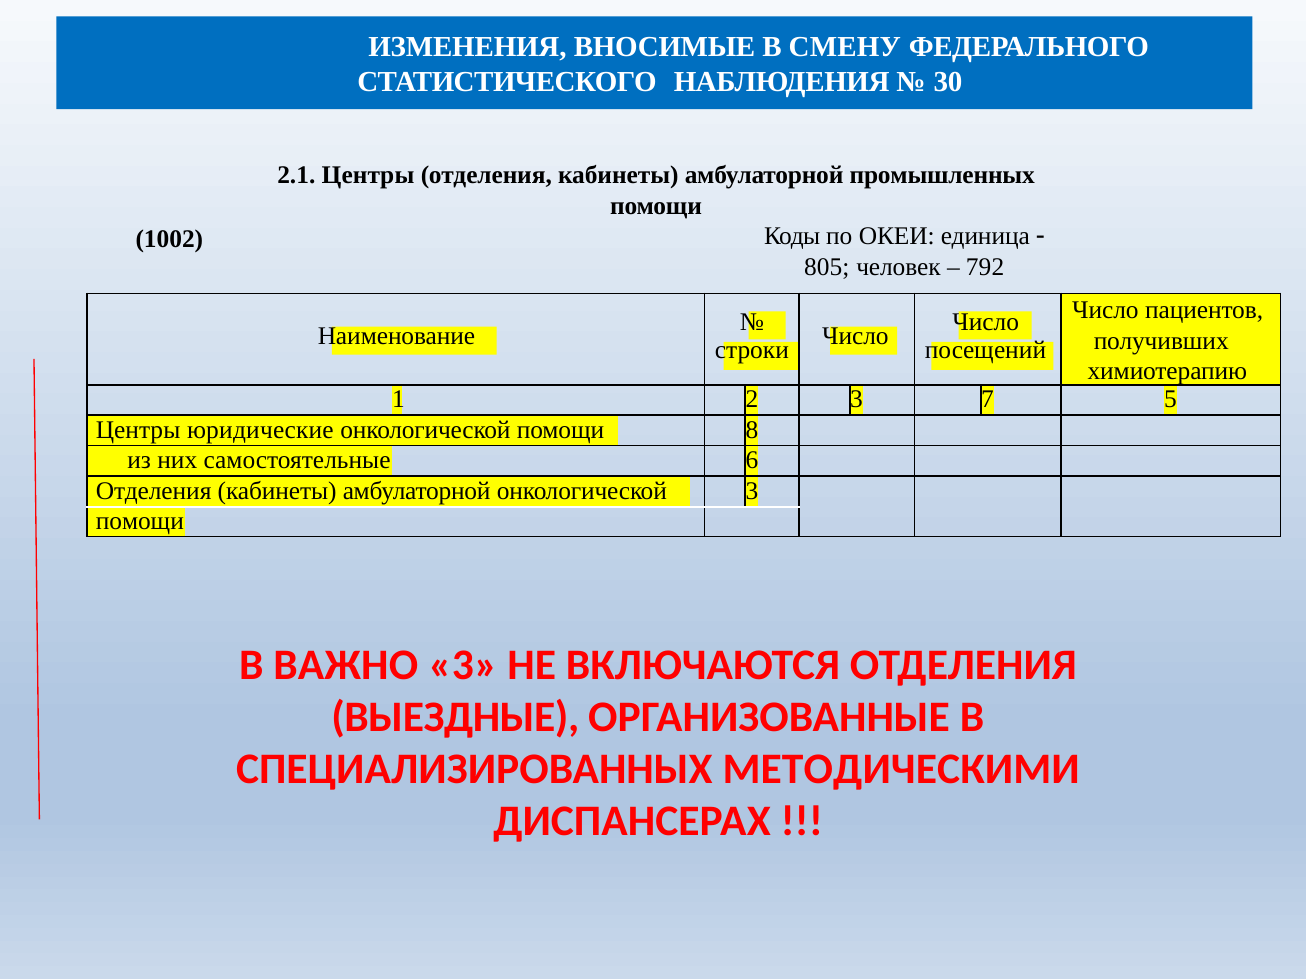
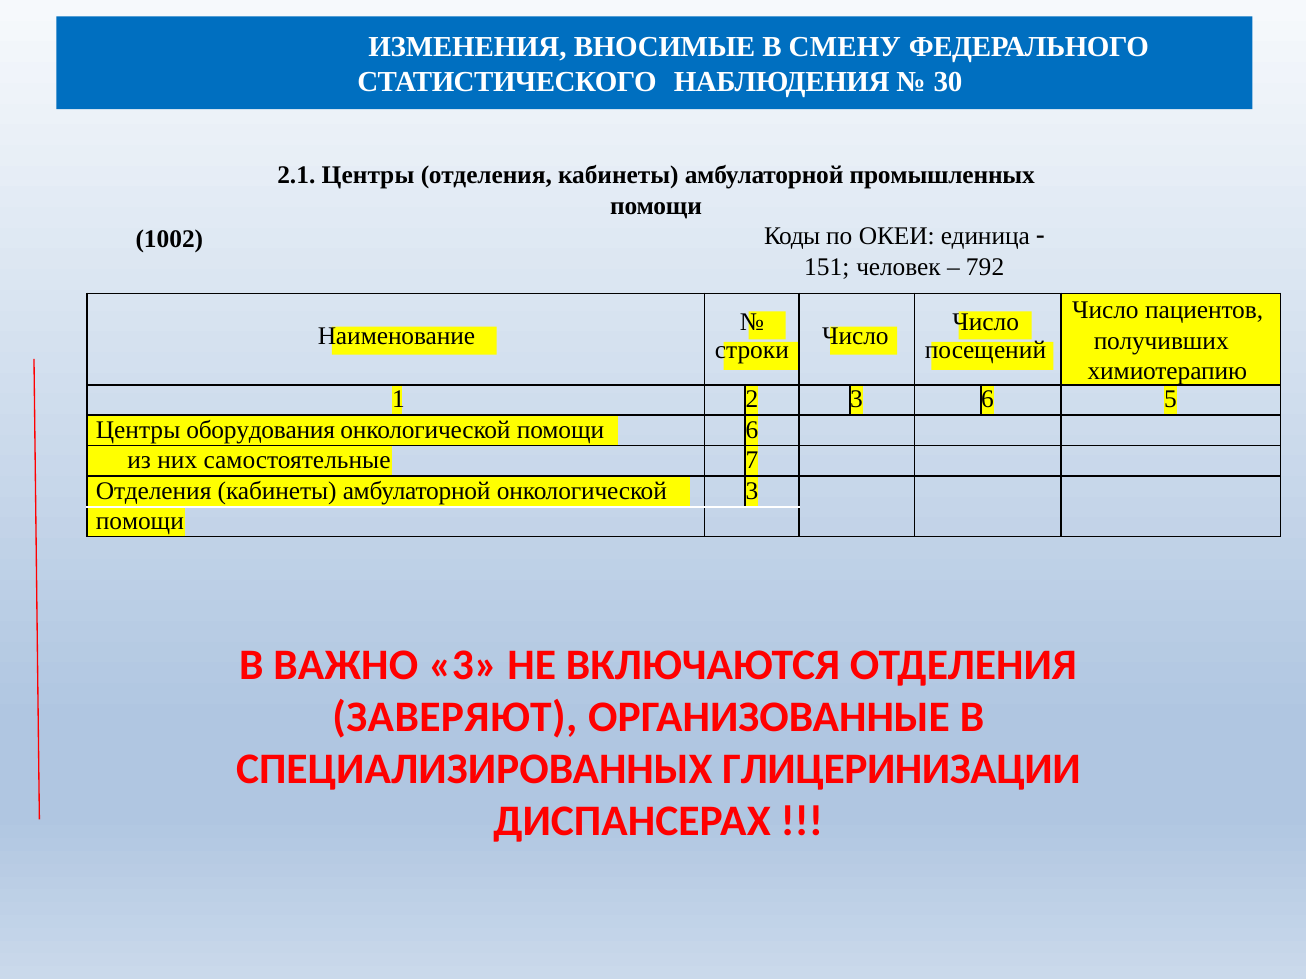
805: 805 -> 151 (827, 267)
3 7: 7 -> 6 (987, 400)
юридические: юридические -> оборудования (261, 430)
помощи 8: 8 -> 6 (752, 430)
6: 6 -> 7 (752, 461)
ВЫЕЗДНЫЕ: ВЫЕЗДНЫЕ -> ЗАВЕРЯЮТ (455, 717)
МЕТОДИЧЕСКИМИ: МЕТОДИЧЕСКИМИ -> ГЛИЦЕРИНИЗАЦИИ (901, 770)
